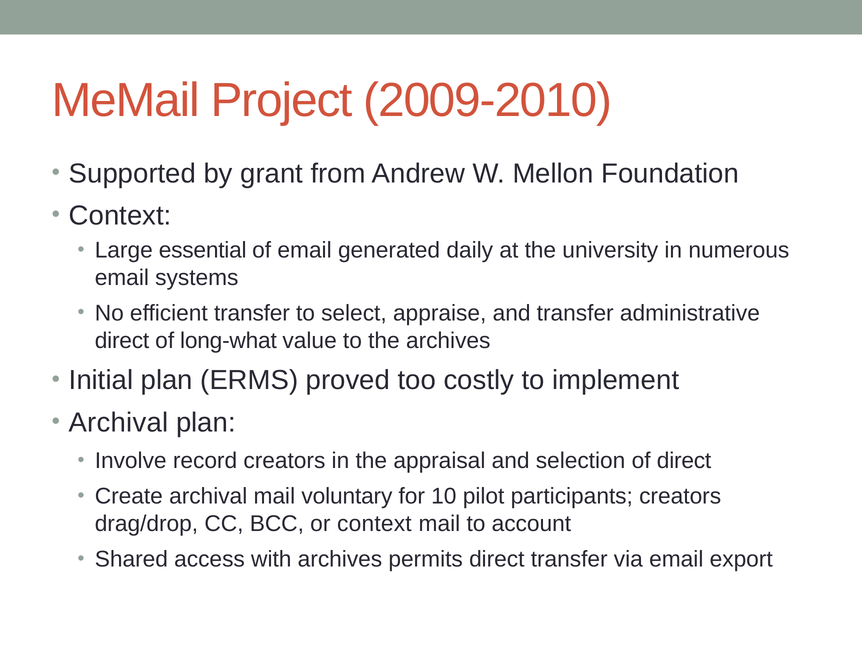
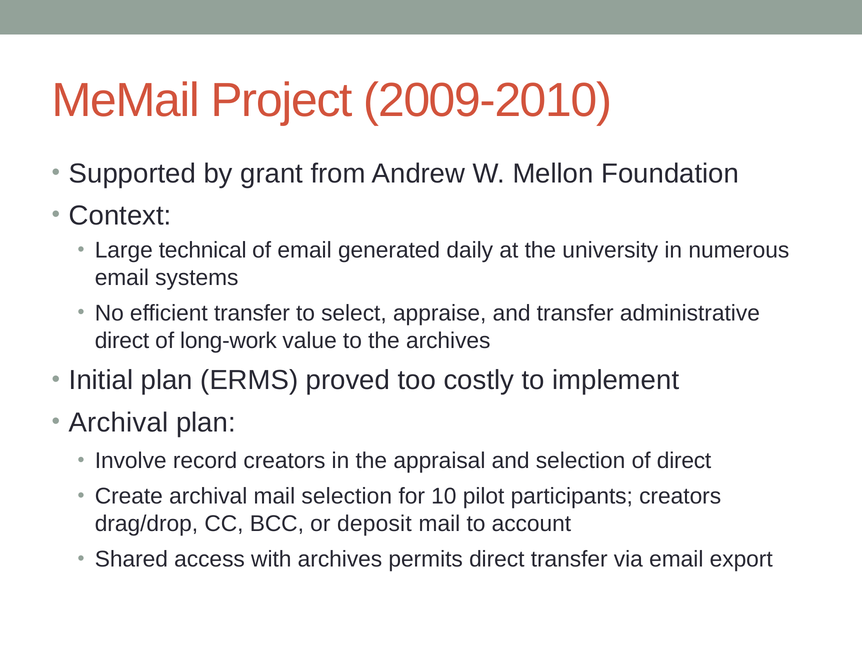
essential: essential -> technical (203, 251)
long-what: long-what -> long-work (228, 341)
mail voluntary: voluntary -> selection (347, 497)
or context: context -> deposit (374, 524)
